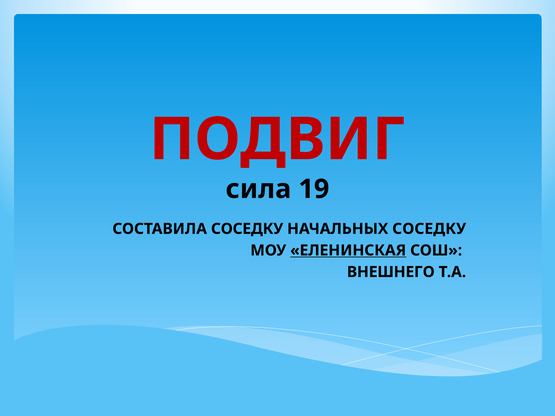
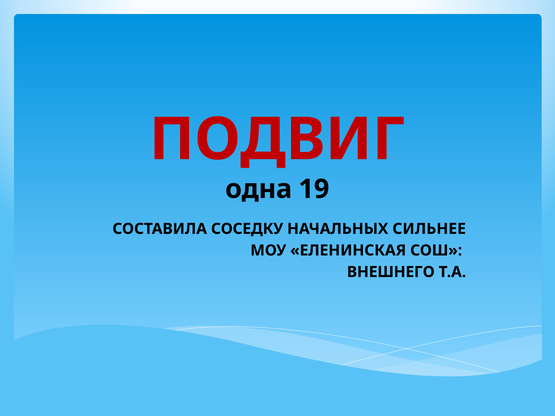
сила: сила -> одна (259, 189)
НАЧАЛЬНЫХ СОСЕДКУ: СОСЕДКУ -> СИЛЬНЕЕ (429, 229)
ЕЛЕНИНСКАЯ underline: present -> none (348, 251)
